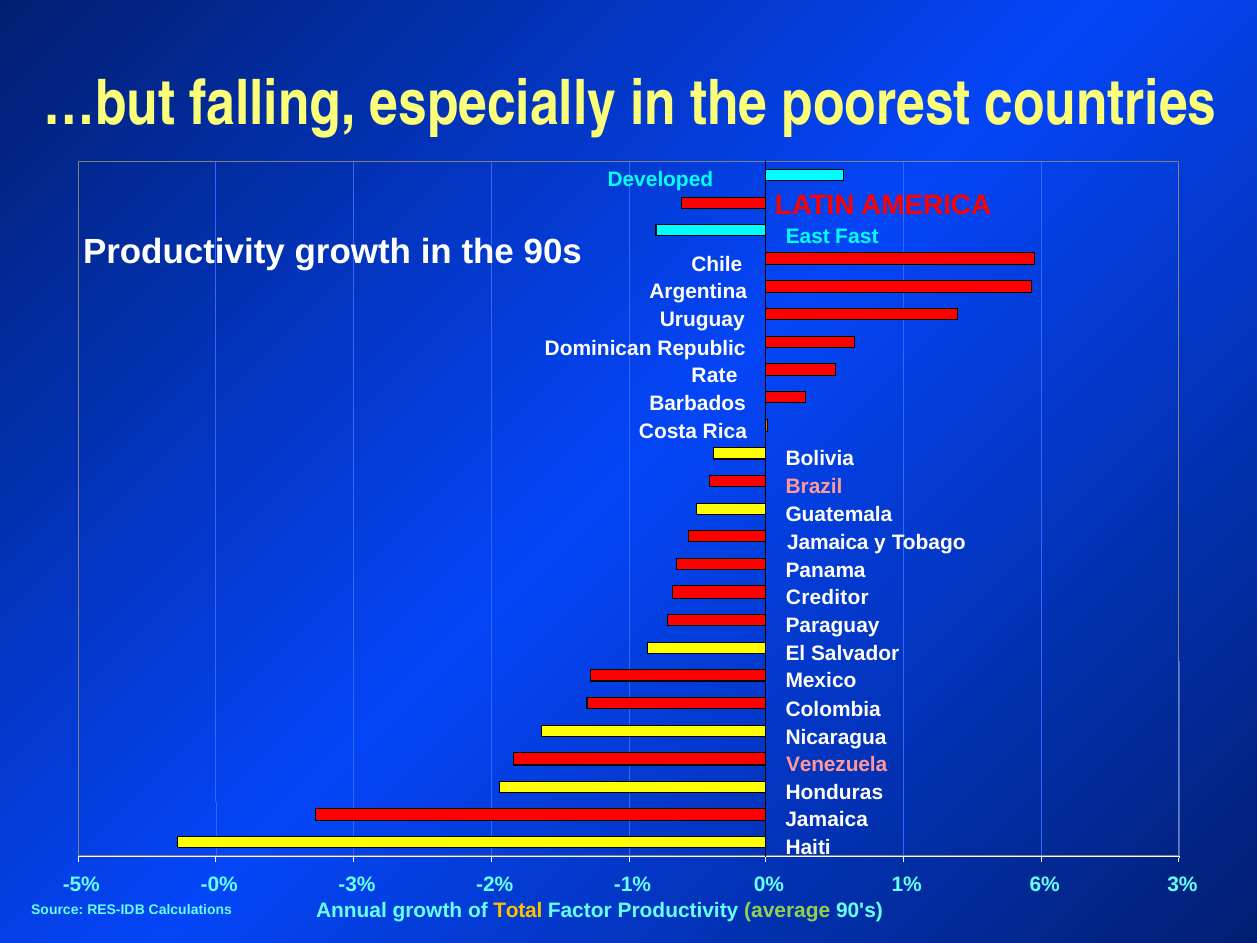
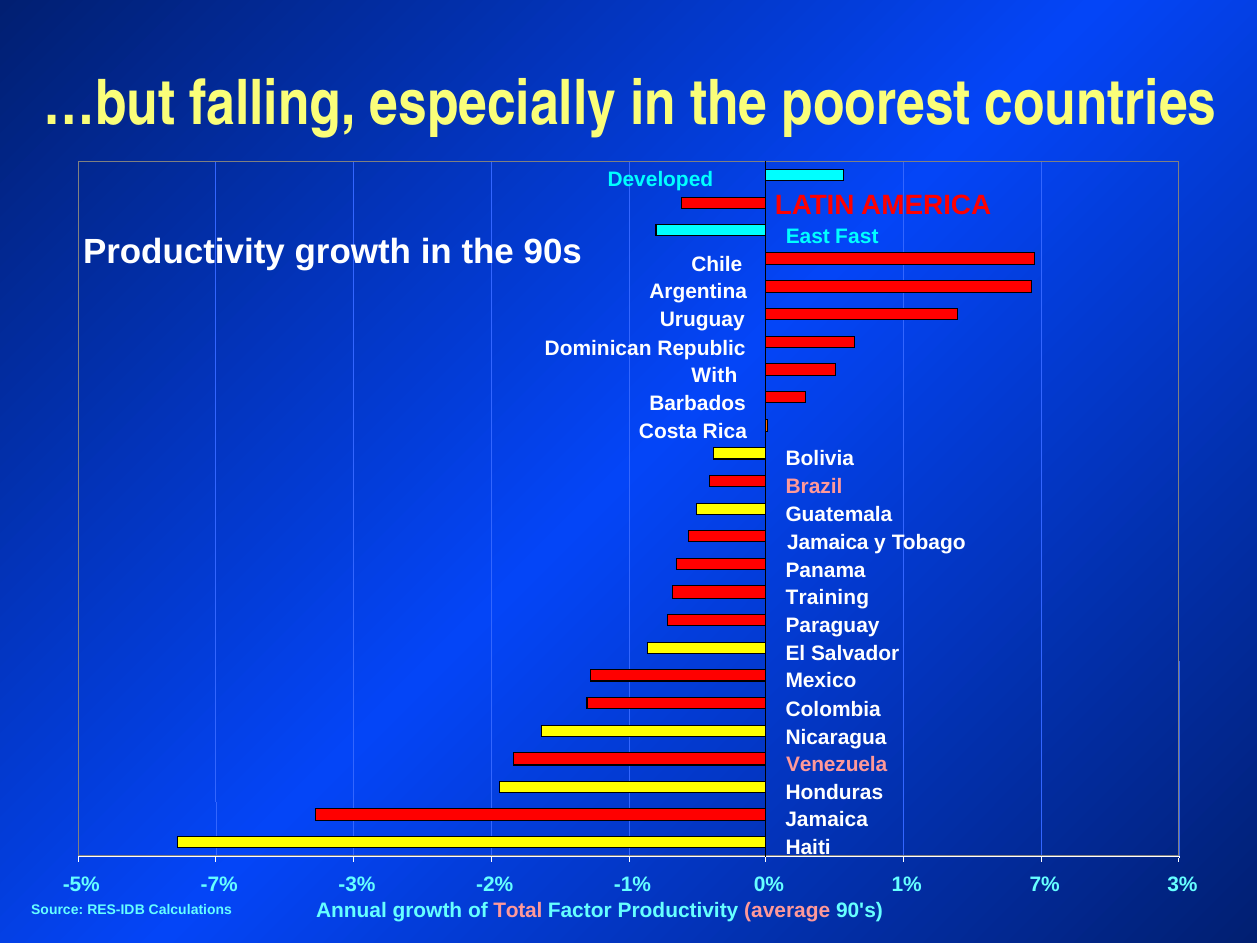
Rate: Rate -> With (714, 376)
Creditor: Creditor -> Training (827, 598)
-0%: -0% -> -7% (219, 884)
6%: 6% -> 7% (1045, 884)
Total colour: yellow -> pink (518, 911)
average colour: light green -> pink (787, 911)
